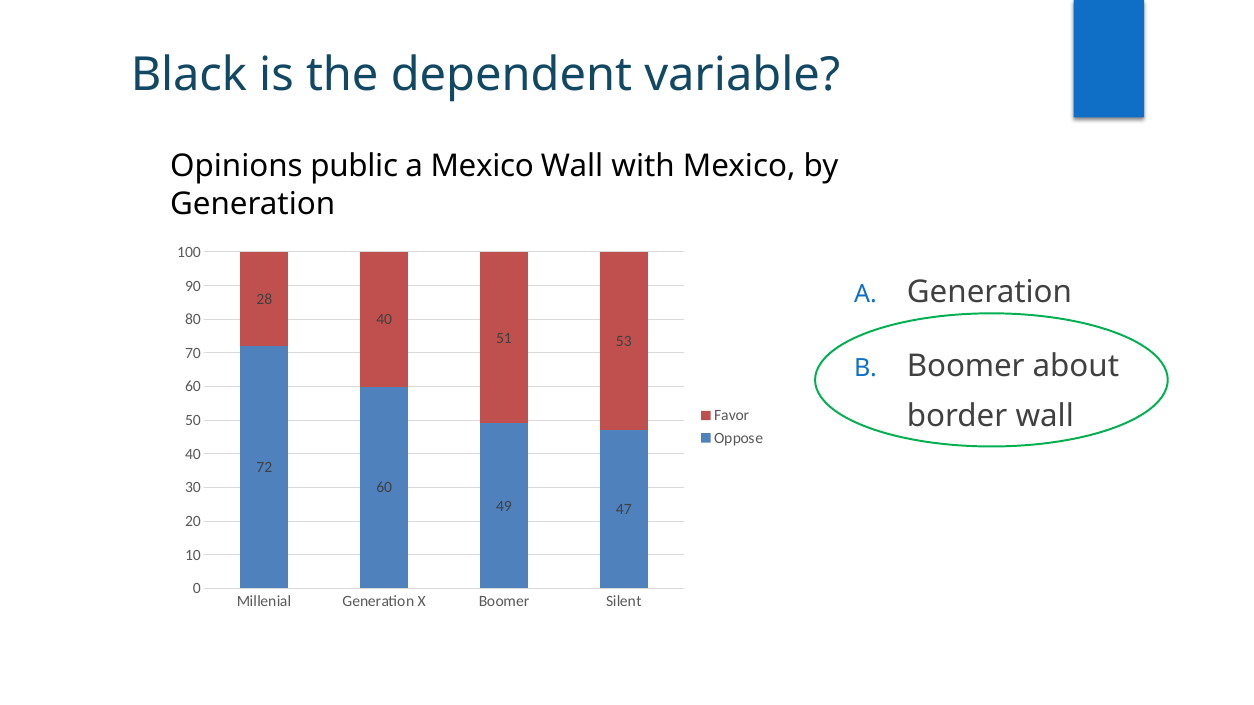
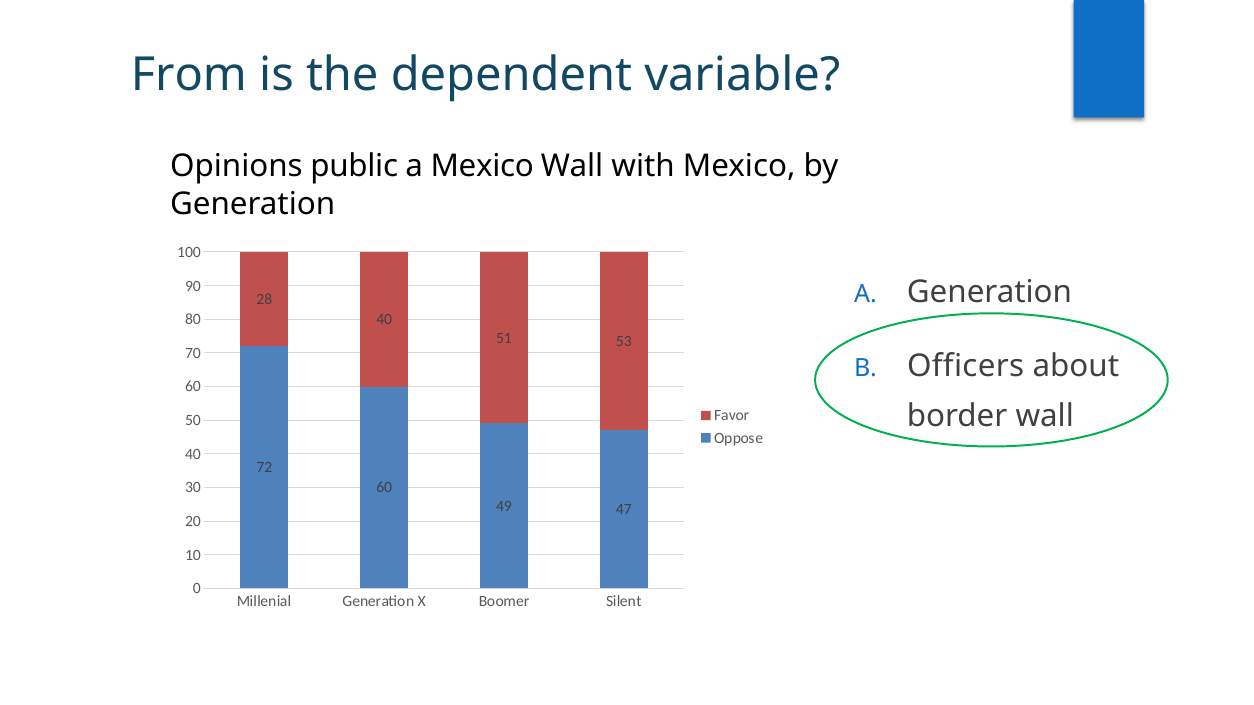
Black: Black -> From (189, 75)
Boomer: Boomer -> Officers (966, 366)
